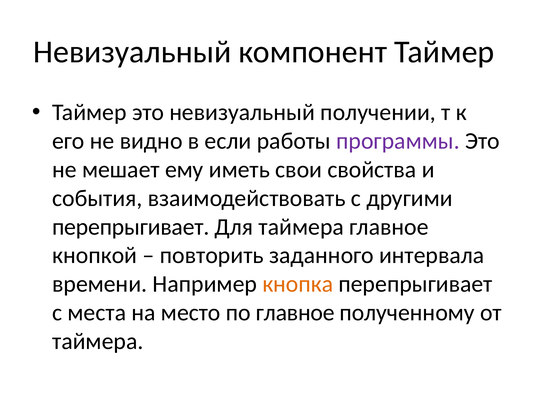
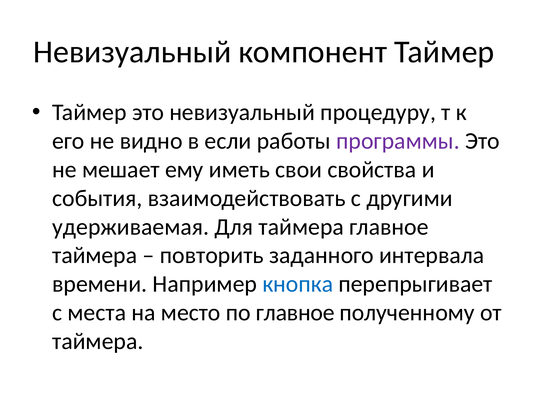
получении: получении -> процедуру (378, 112)
перепрыгивает: перепрыгивает -> удерживаемая (131, 226)
кнопкой: кнопкой -> таймера (95, 255)
кнопка colour: orange -> blue (298, 283)
